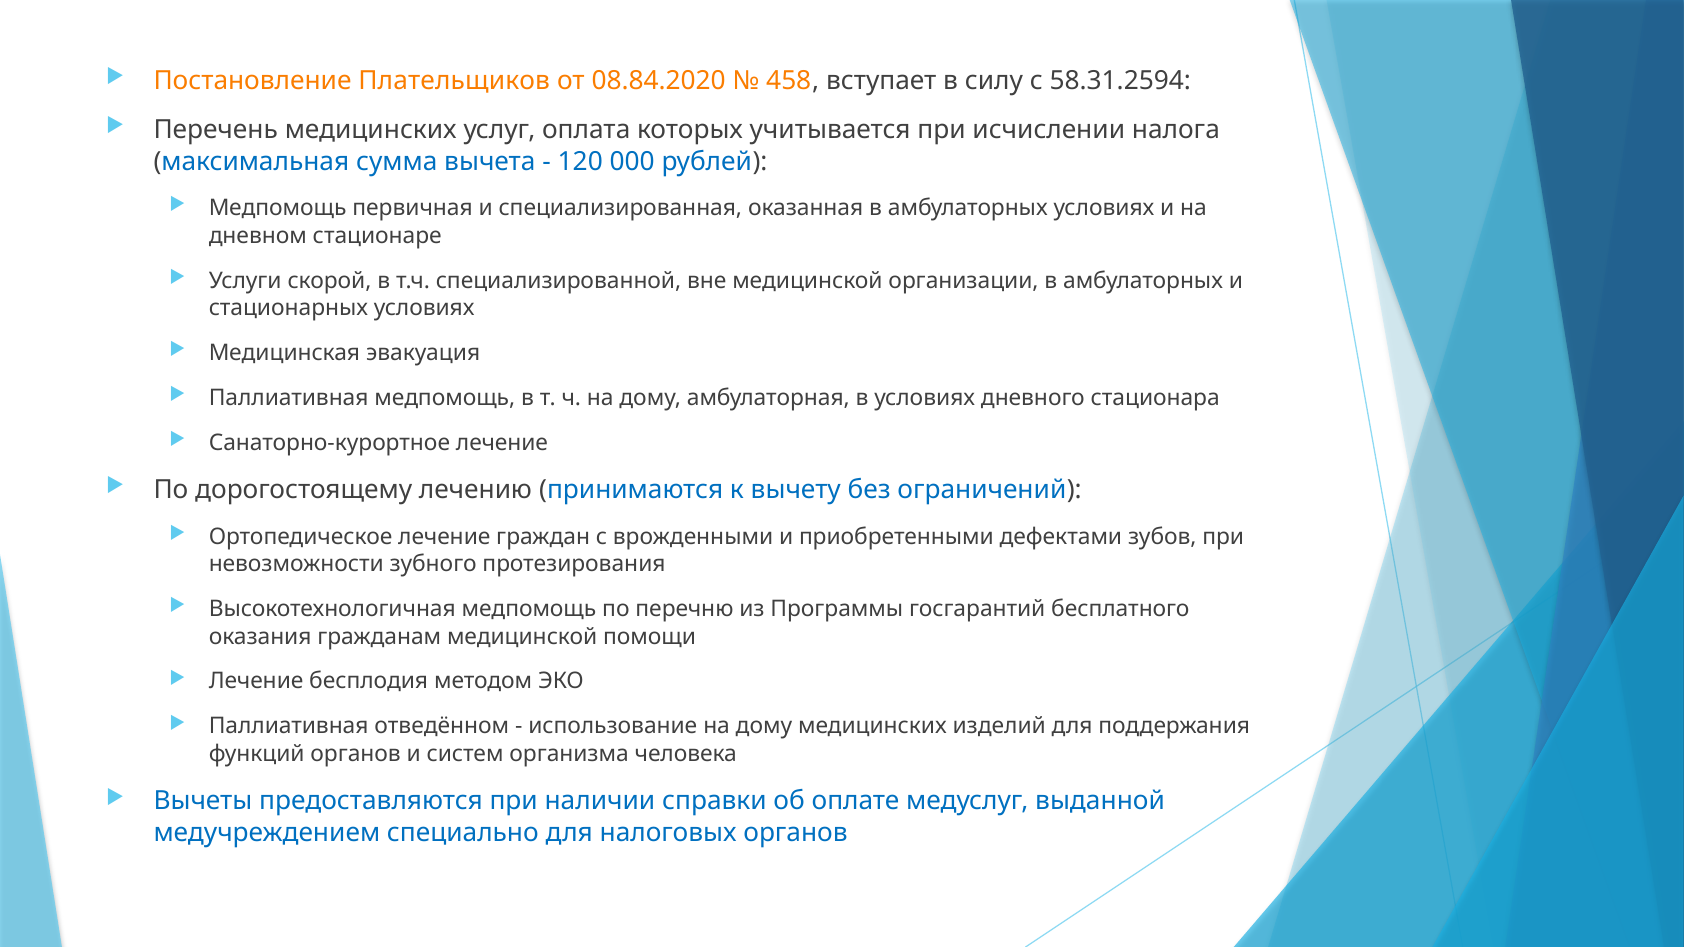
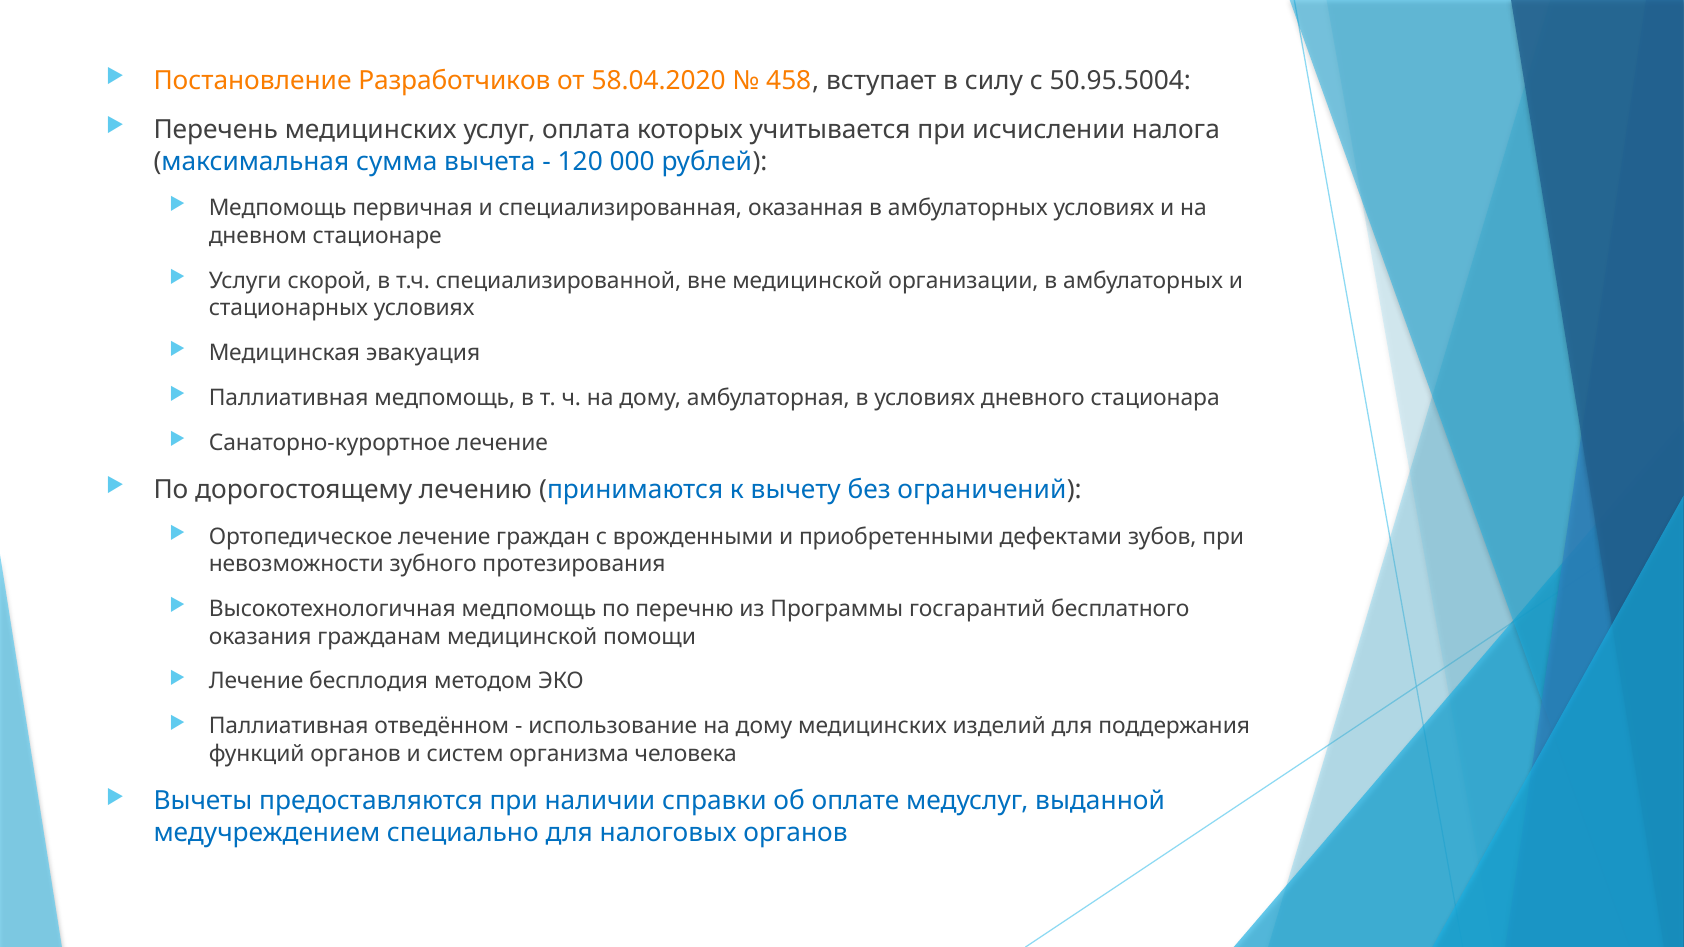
Плательщиков: Плательщиков -> Разработчиков (454, 81)
08.84.2020: 08.84.2020 -> 58.04.2020 (659, 81)
58.31.2594: 58.31.2594 -> 50.95.5004 (1120, 81)
